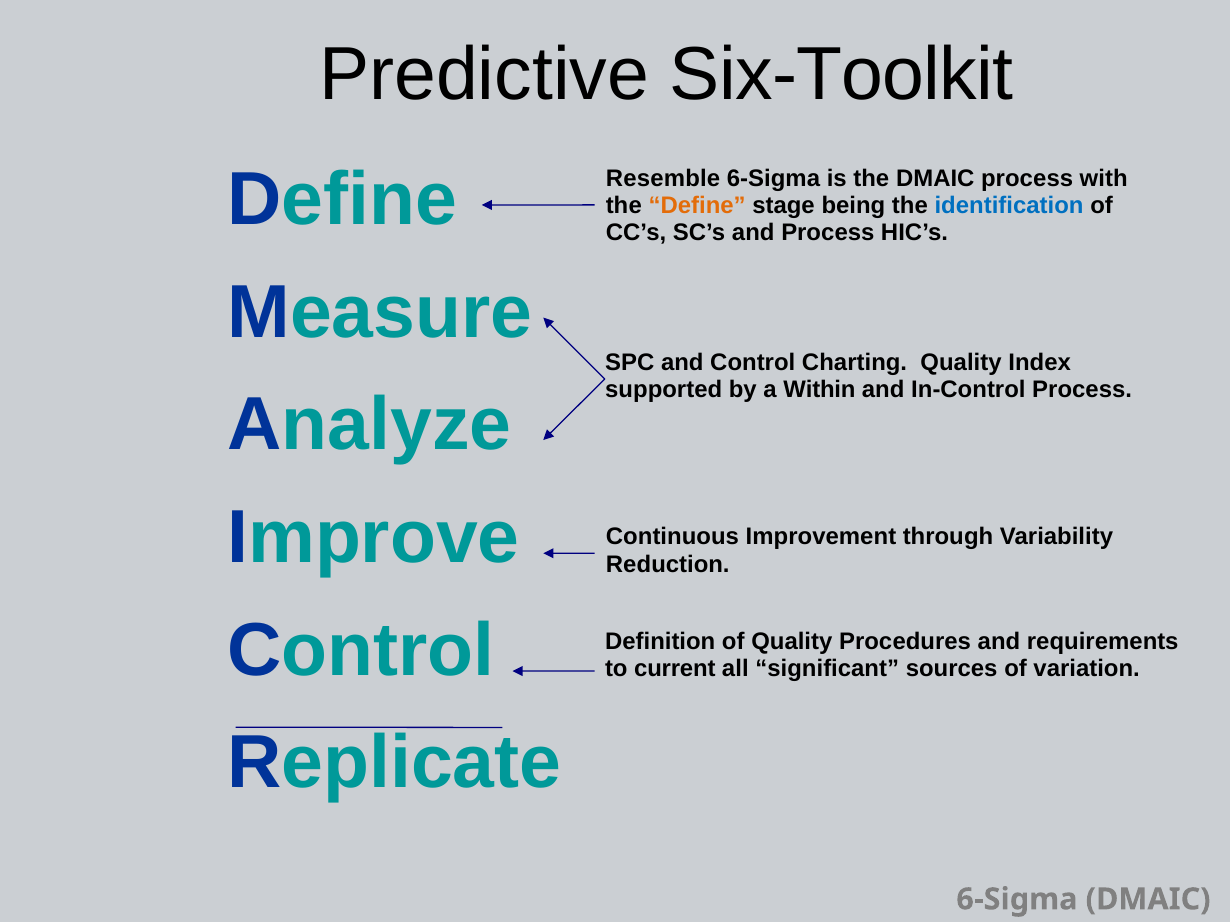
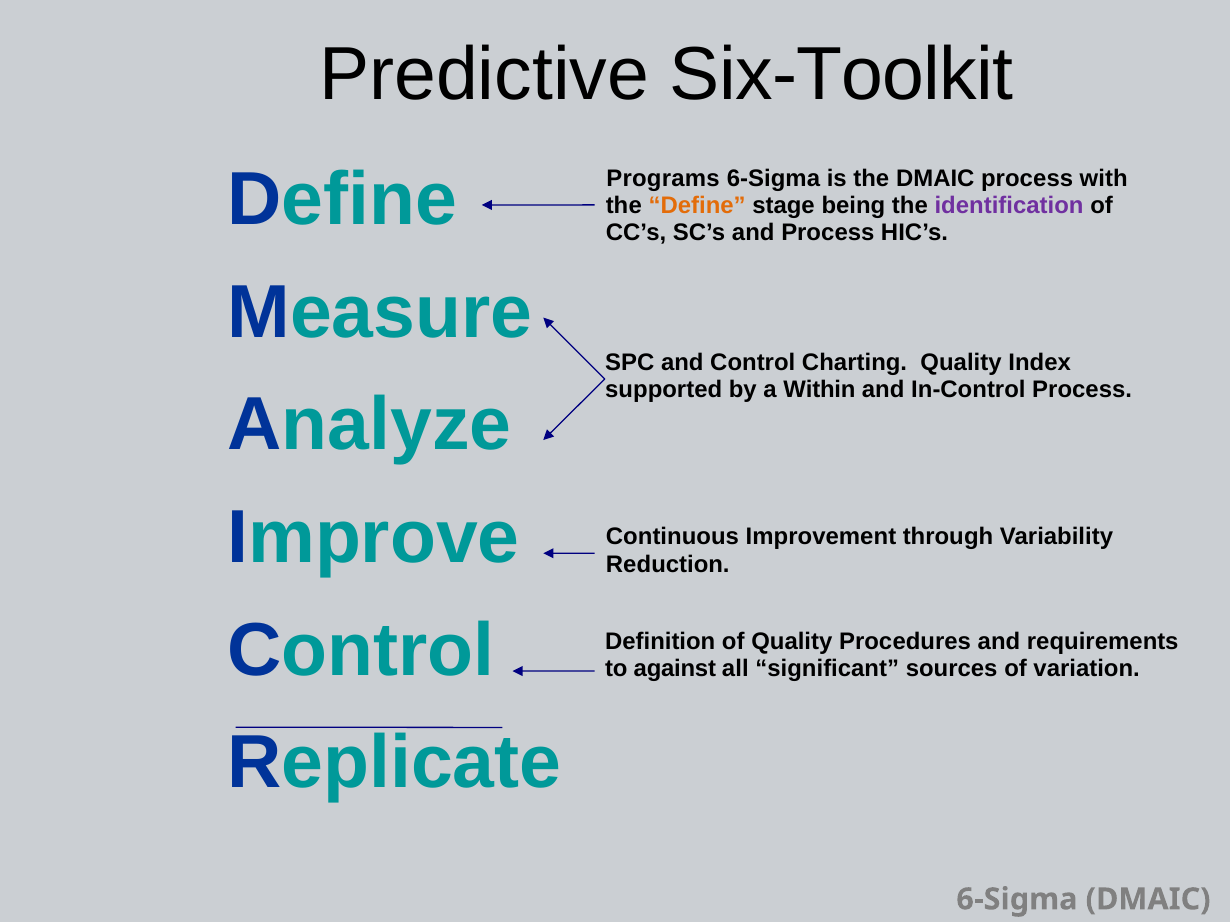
Resemble: Resemble -> Programs (663, 178)
identification colour: blue -> purple (1009, 206)
current: current -> against (675, 669)
